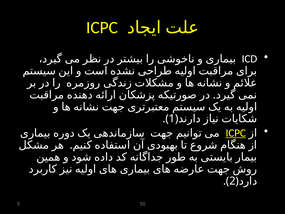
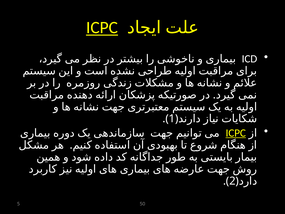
ICPC underline: none -> present (102, 28)
